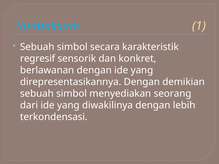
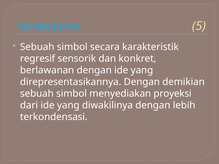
1: 1 -> 5 (199, 26)
seorang: seorang -> proyeksi (173, 94)
